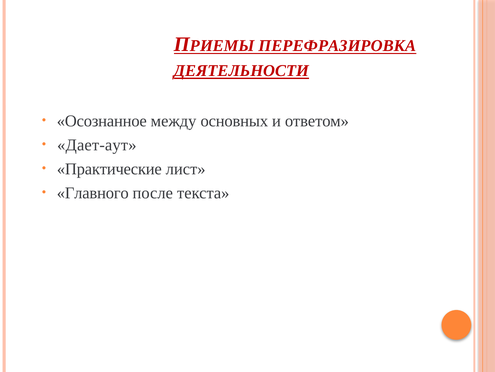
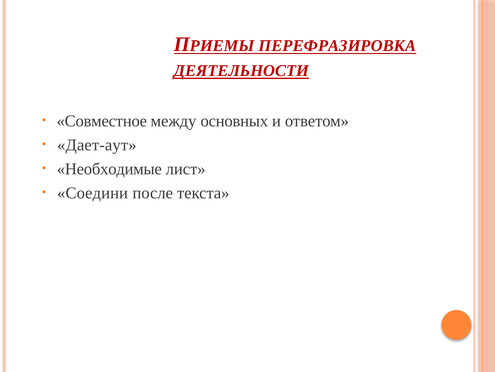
Осознанное: Осознанное -> Совместное (102, 121)
Практические: Практические -> Необходимые (109, 169)
Главного: Главного -> Соедини (93, 193)
